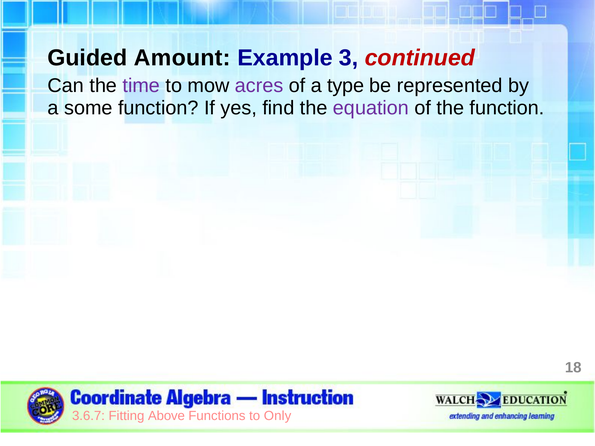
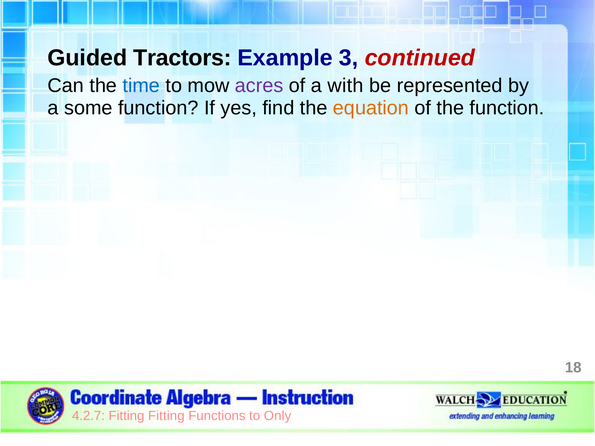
Amount: Amount -> Tractors (182, 58)
time colour: purple -> blue (141, 86)
type: type -> with (346, 86)
equation colour: purple -> orange (371, 108)
3.6.7: 3.6.7 -> 4.2.7 (88, 416)
Fitting Above: Above -> Fitting (166, 416)
